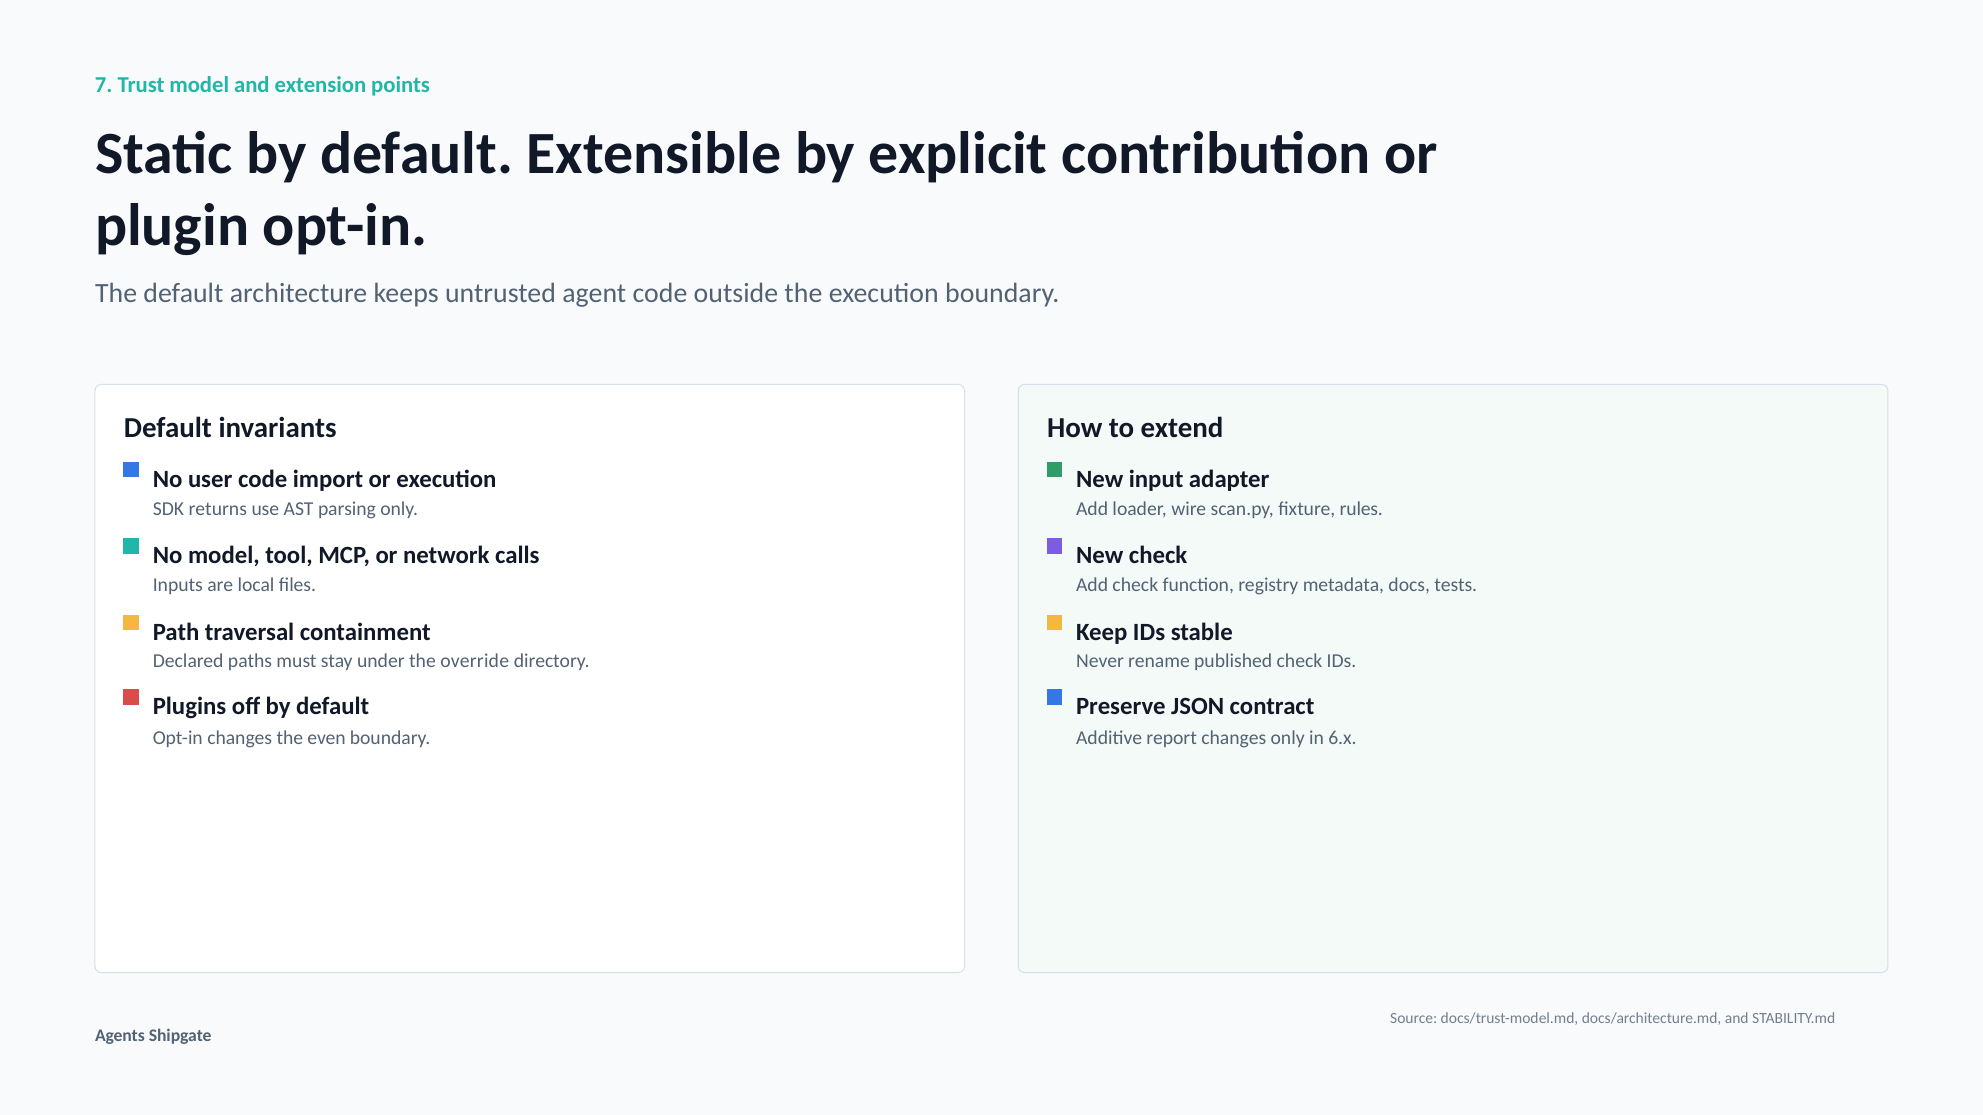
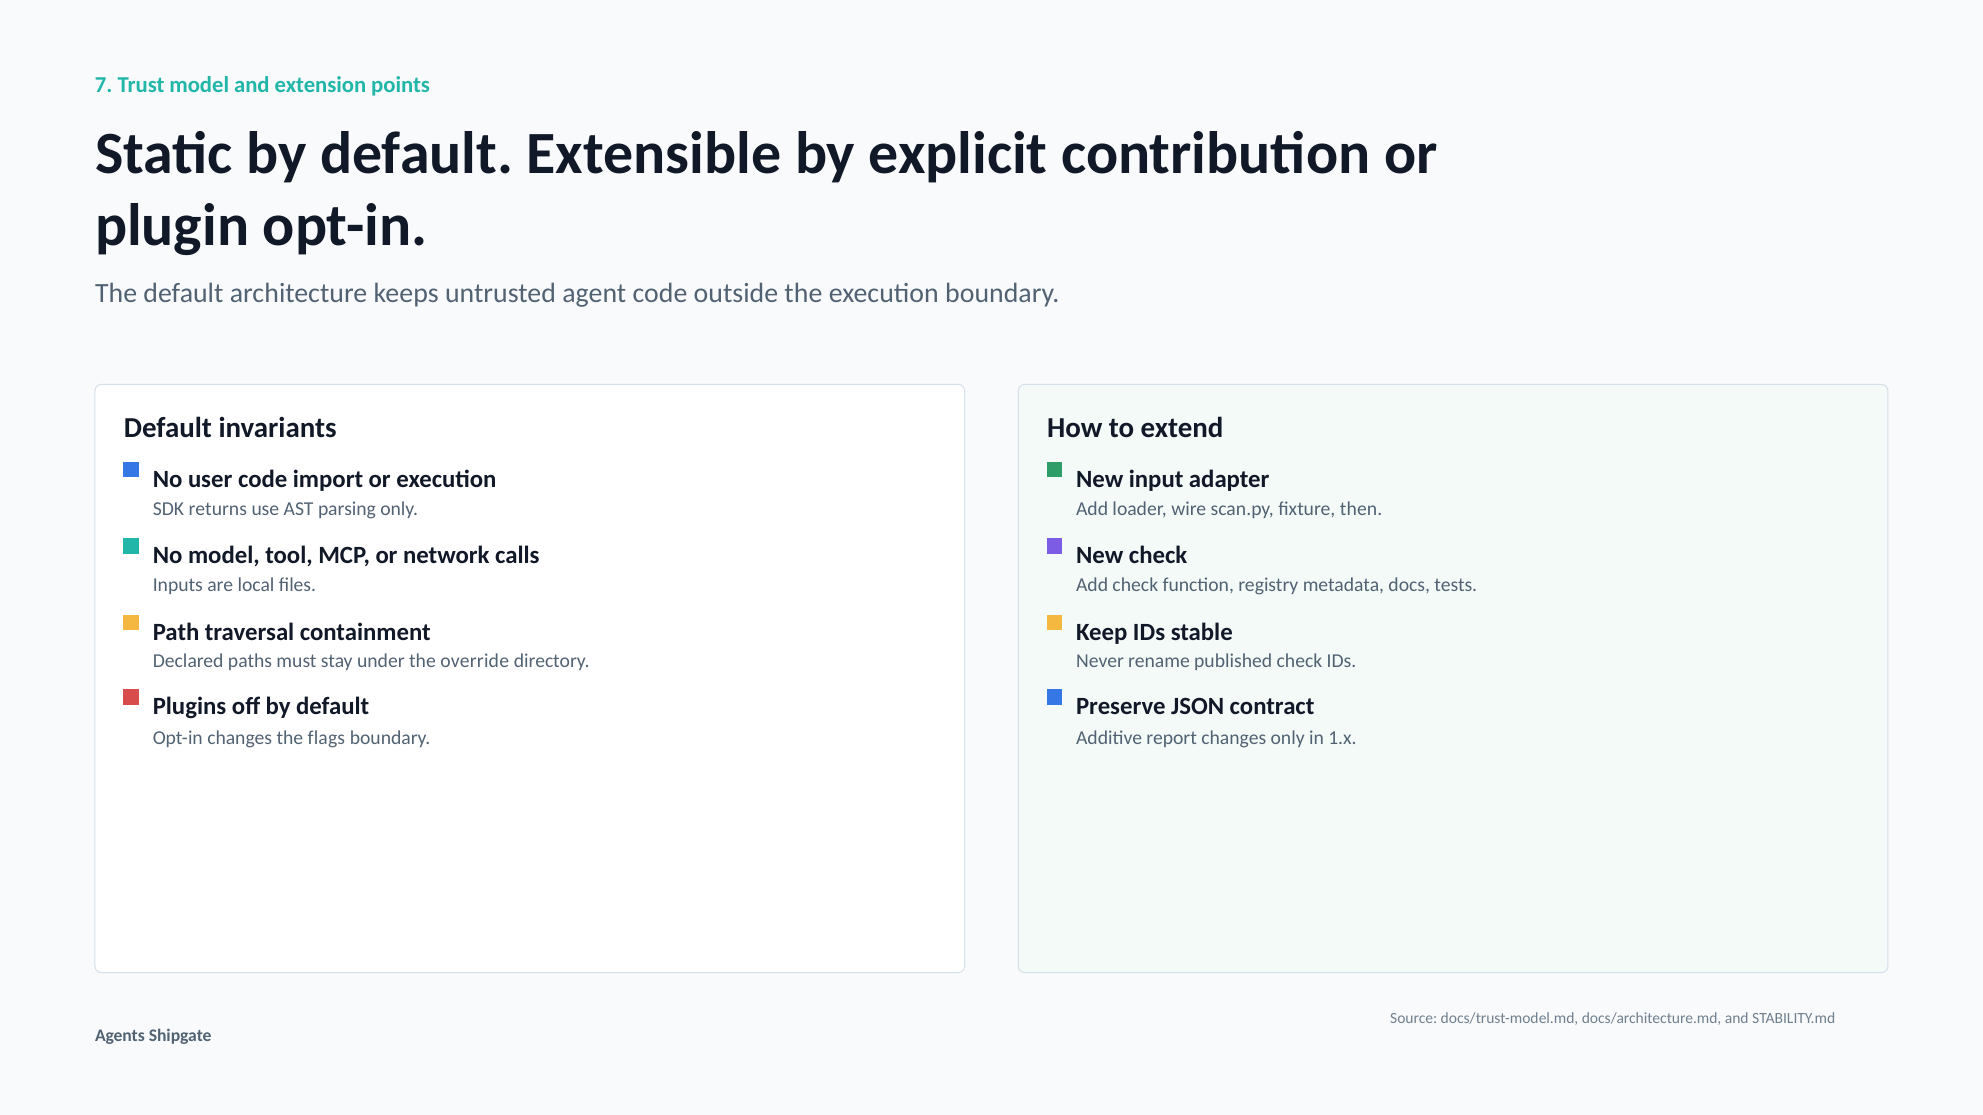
rules: rules -> then (1361, 509)
even: even -> flags (326, 738)
6.x: 6.x -> 1.x (1342, 738)
